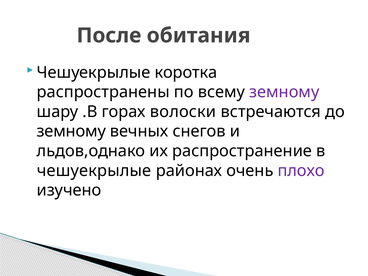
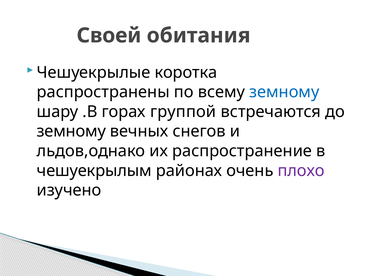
После: После -> Своей (109, 36)
земному colour: purple -> blue (284, 92)
волоски: волоски -> группой (183, 112)
чешуекрылые: чешуекрылые -> чешуекрылым (94, 171)
